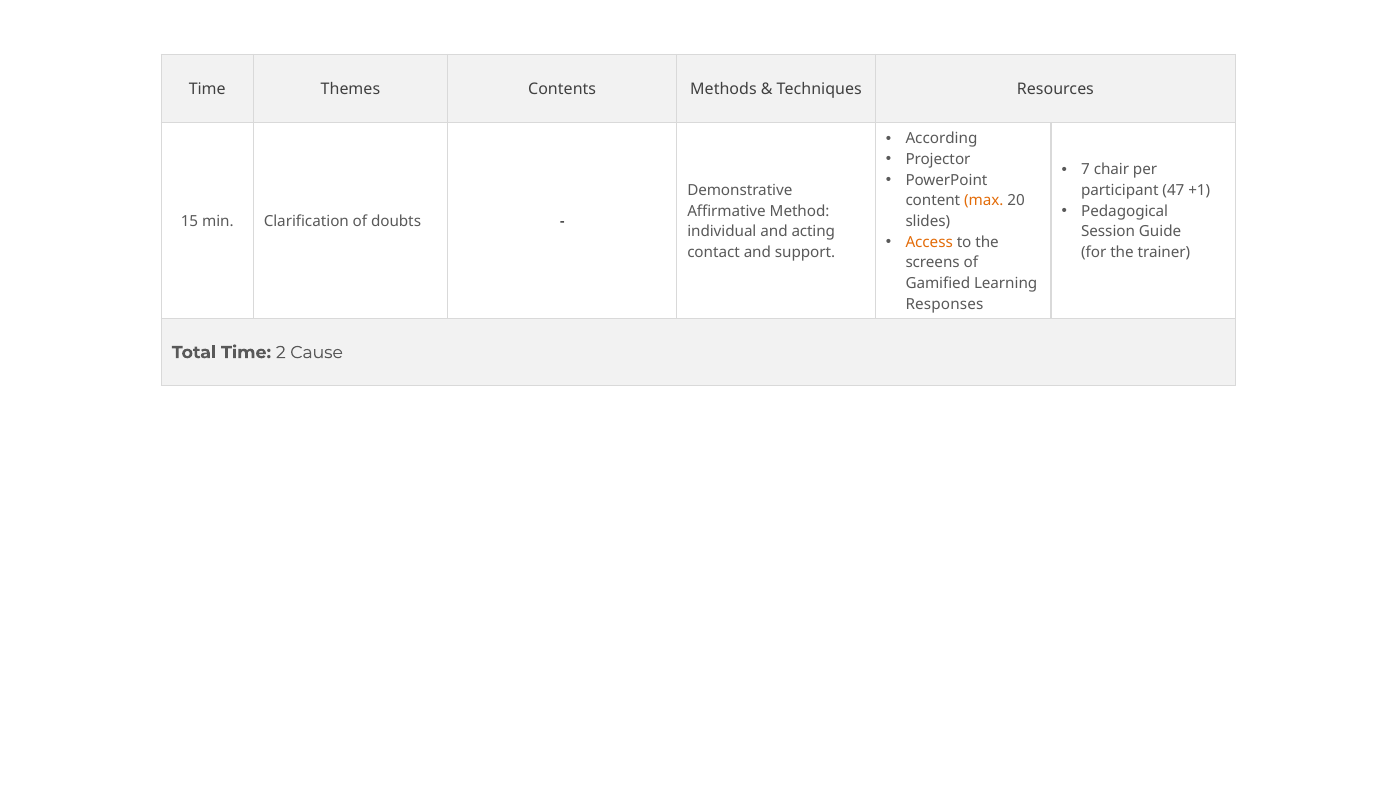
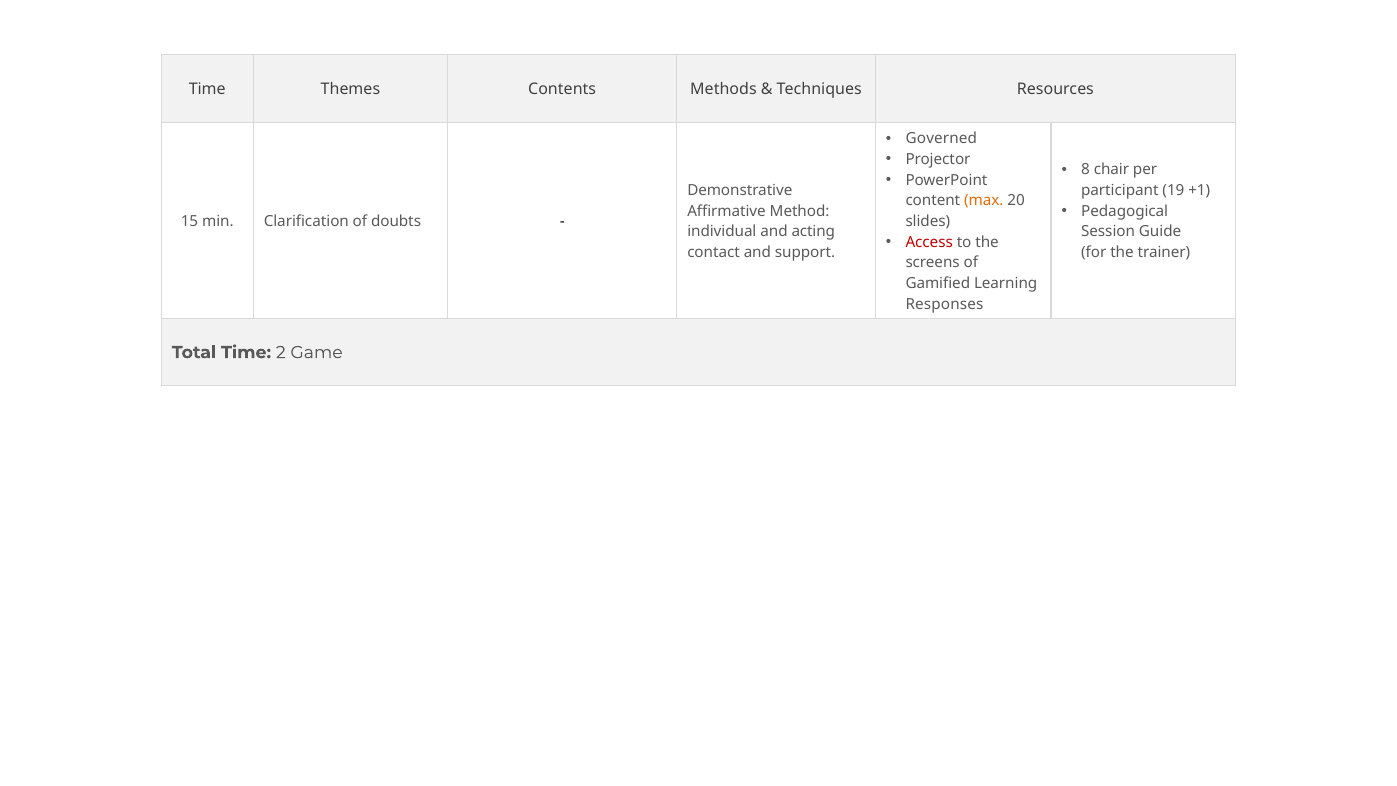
According: According -> Governed (941, 139)
7: 7 -> 8 (1086, 170)
47: 47 -> 19 (1173, 190)
Access colour: orange -> red (929, 242)
Cause: Cause -> Game (317, 352)
